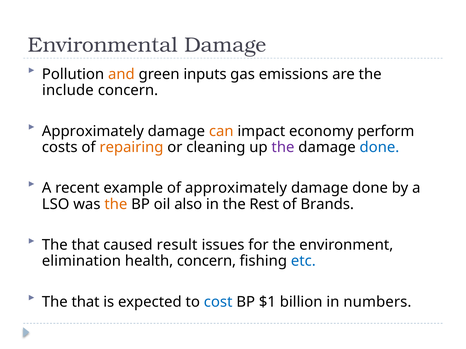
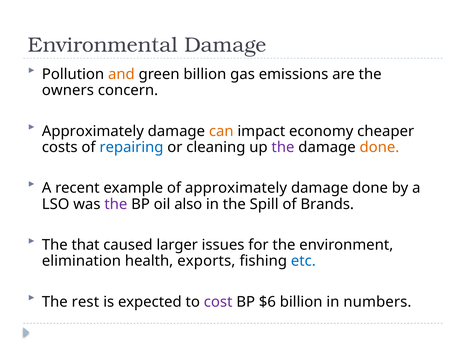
green inputs: inputs -> billion (205, 74)
include: include -> owners (68, 90)
perform: perform -> cheaper (386, 131)
repairing colour: orange -> blue (131, 147)
done colour: blue -> orange (379, 147)
the colour: orange -> purple (116, 204)
Rest: Rest -> Spill (264, 204)
result: result -> larger (177, 245)
health concern: concern -> exports (206, 261)
that: that -> rest (85, 302)
cost colour: blue -> purple (218, 302)
$1: $1 -> $6 (267, 302)
